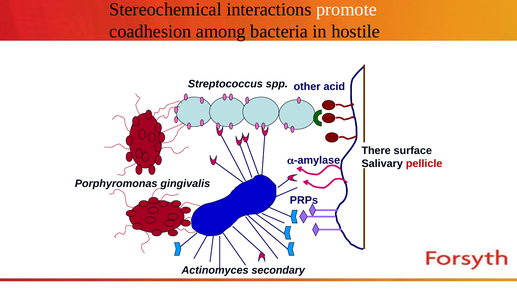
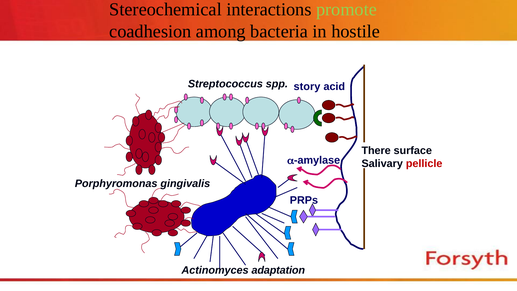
promote colour: white -> light green (347, 9)
other: other -> story (307, 87)
secondary: secondary -> adaptation (278, 270)
